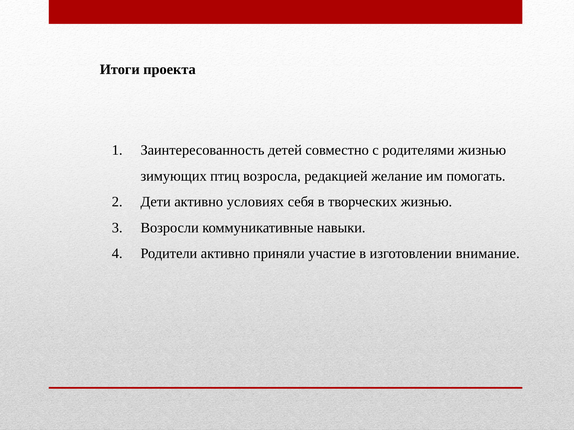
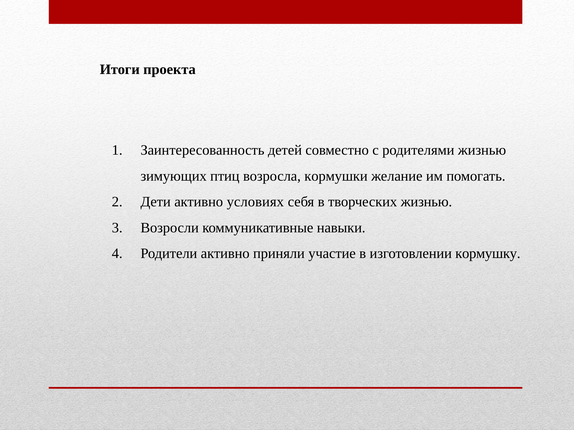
редакцией: редакцией -> кормушки (336, 176)
внимание: внимание -> кормушку (488, 254)
